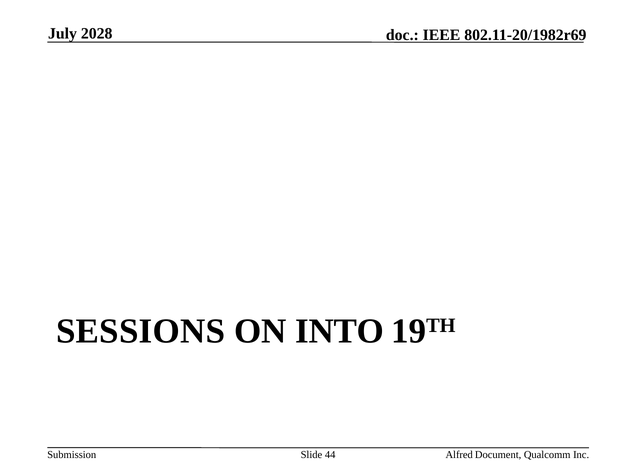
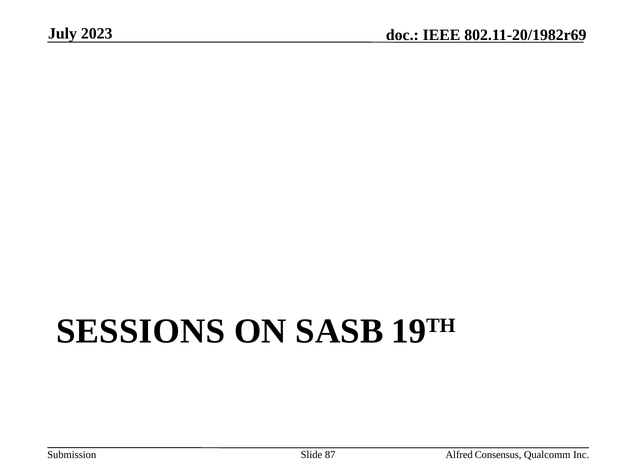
2028: 2028 -> 2023 (97, 33)
INTO: INTO -> SASB (339, 331)
44: 44 -> 87 (330, 454)
Document: Document -> Consensus (498, 454)
